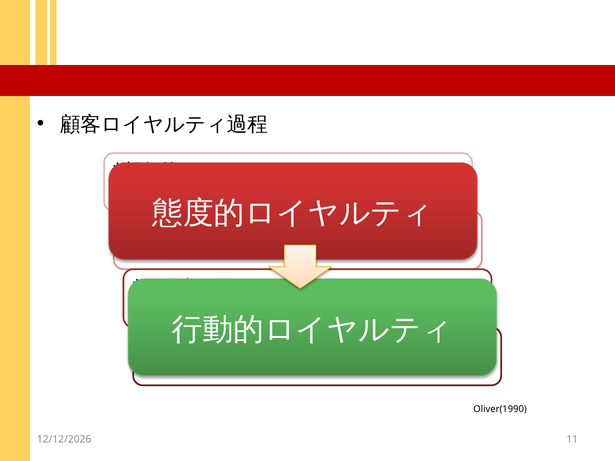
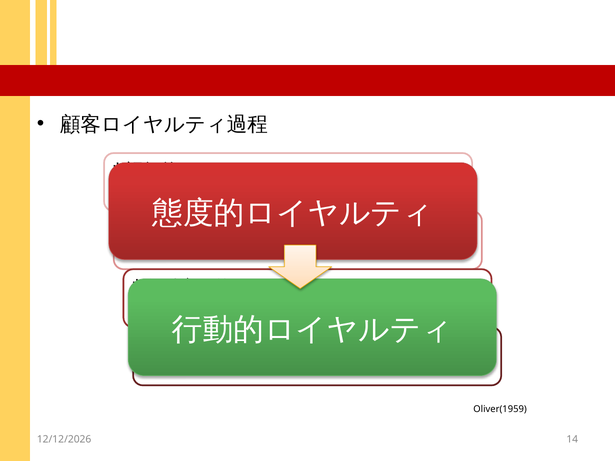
Oliver(1990: Oliver(1990 -> Oliver(1959 (500, 409)
11: 11 -> 14 (572, 440)
